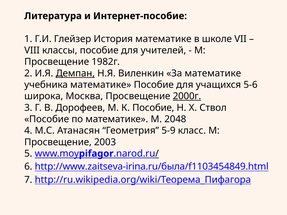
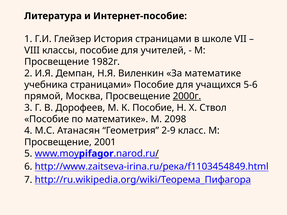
История математике: математике -> страницами (163, 39)
Демпан underline: present -> none (75, 73)
учебника математике: математике -> страницами (101, 85)
широка: широка -> прямой (44, 96)
2048: 2048 -> 2098 (175, 119)
5-9: 5-9 -> 2-9 (168, 131)
2003: 2003 -> 2001 (105, 142)
http://www.zaitseva-irina.ru/была/f1103454849.html: http://www.zaitseva-irina.ru/была/f1103454849.html -> http://www.zaitseva-irina.ru/река/f1103454849.html (152, 167)
